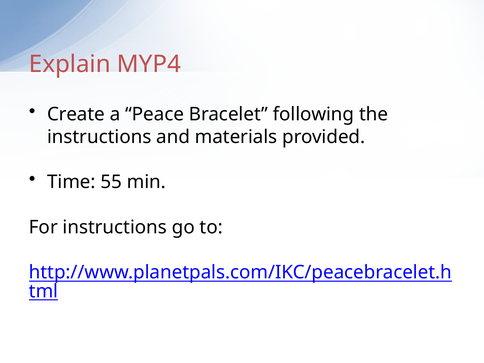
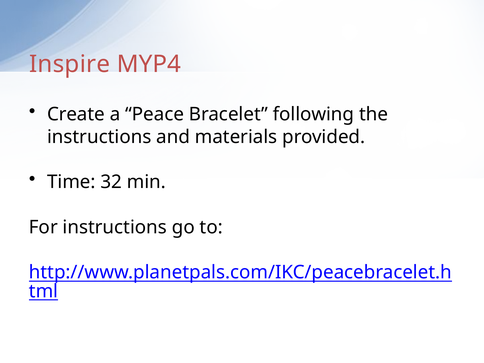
Explain: Explain -> Inspire (70, 64)
55: 55 -> 32 (111, 182)
